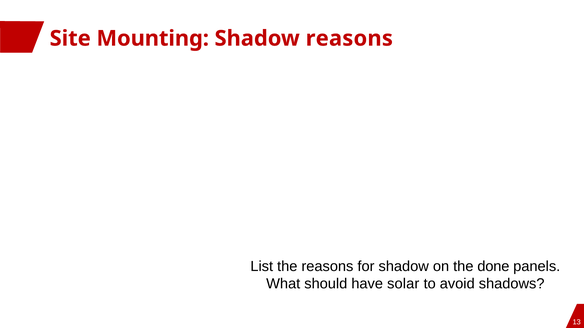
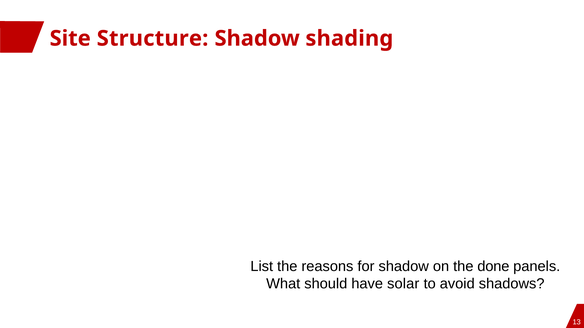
Mounting: Mounting -> Structure (153, 39)
Shadow reasons: reasons -> shading (349, 39)
